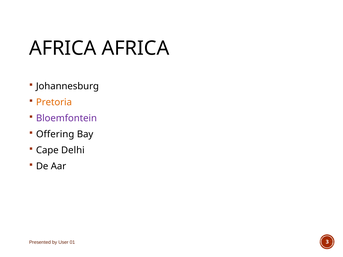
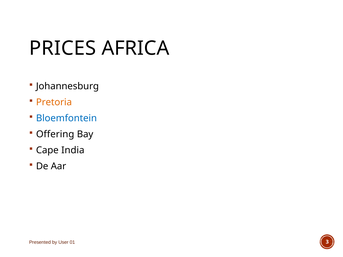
AFRICA: AFRICA -> PRICES (63, 48)
Bloemfontein colour: purple -> blue (66, 118)
Delhi: Delhi -> India (73, 150)
